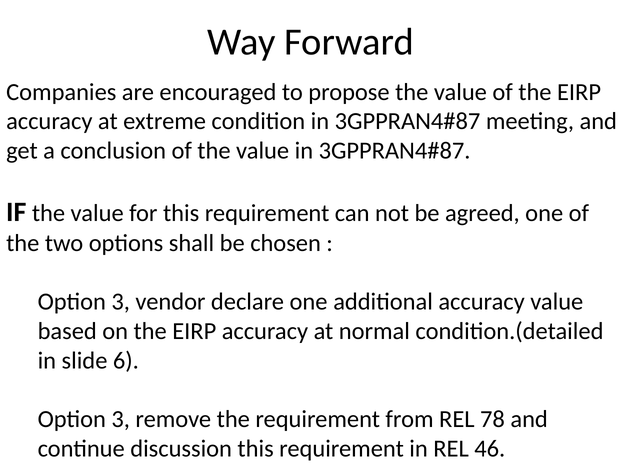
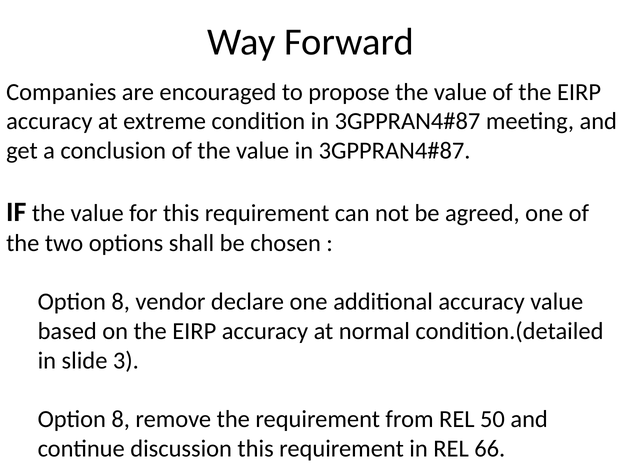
3: 3 -> 8 (121, 302)
6: 6 -> 3 (126, 361)
3: 3 -> 8 (121, 420)
78: 78 -> 50 (492, 420)
46: 46 -> 66 (490, 449)
